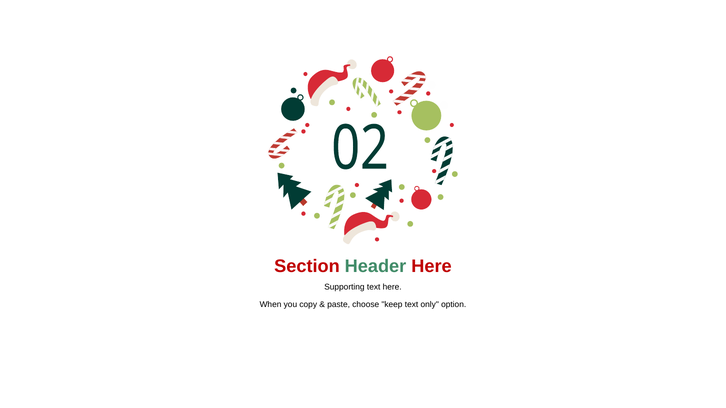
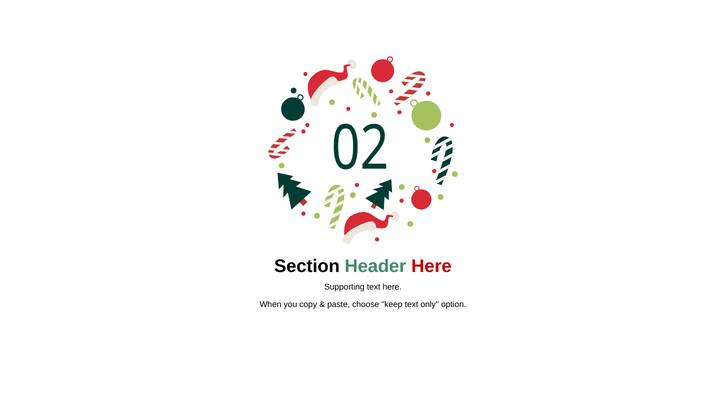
Section colour: red -> black (307, 266)
